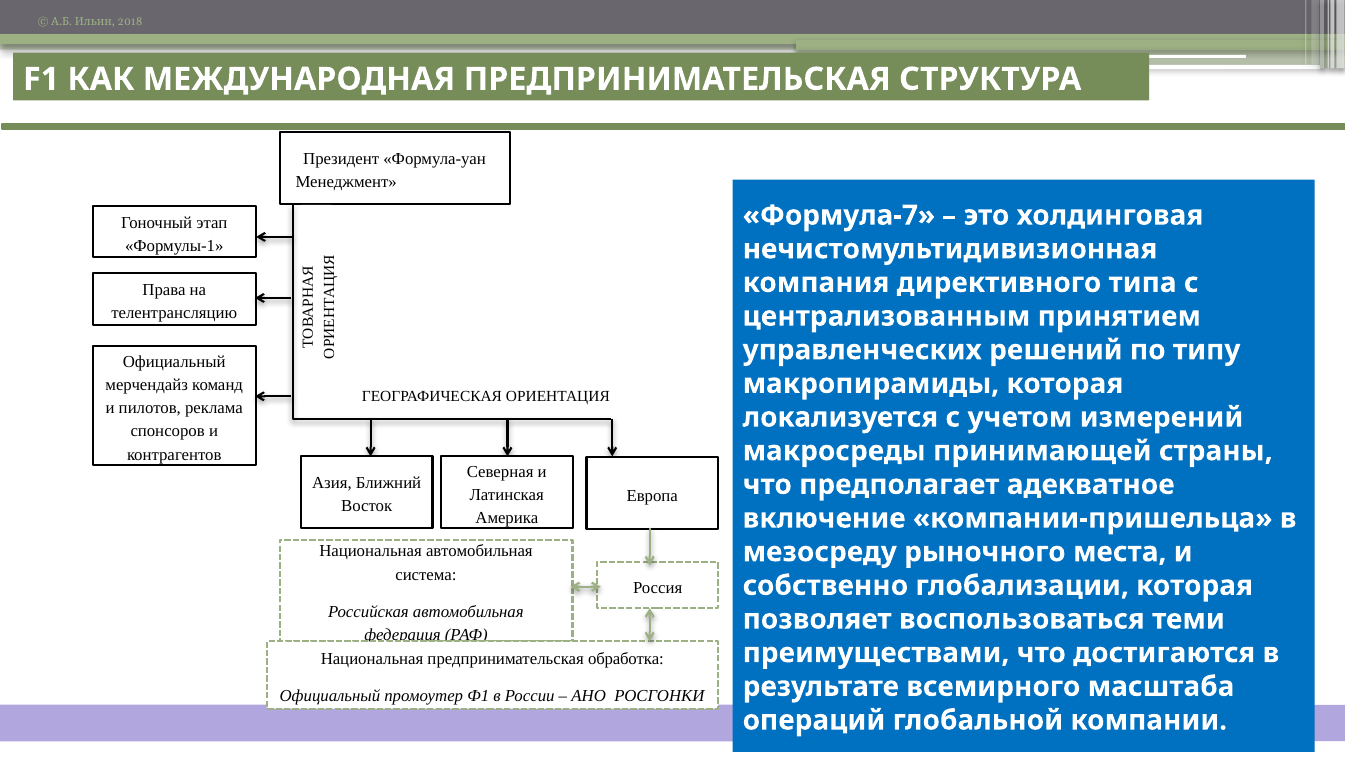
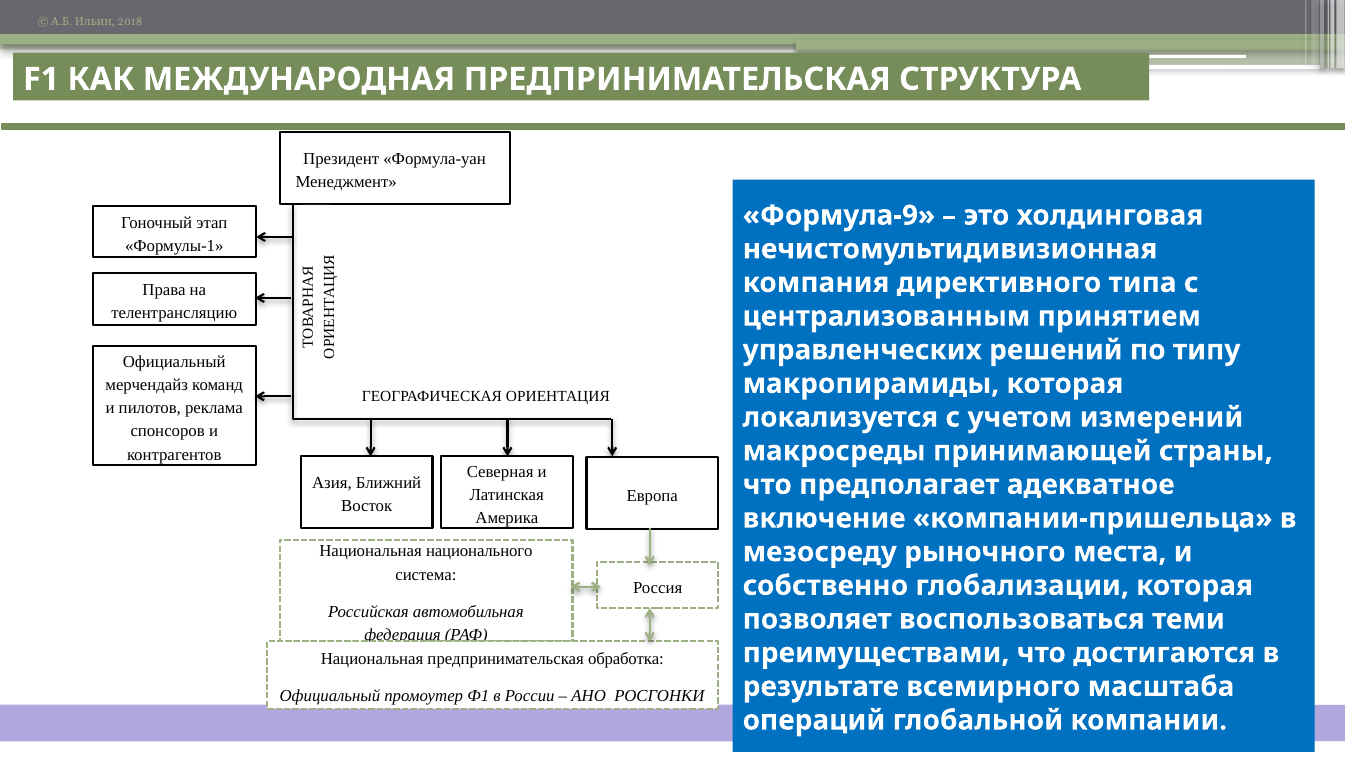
Формула-7: Формула-7 -> Формула-9 (839, 215)
Национальная автомобильная: автомобильная -> национального (479, 551)
